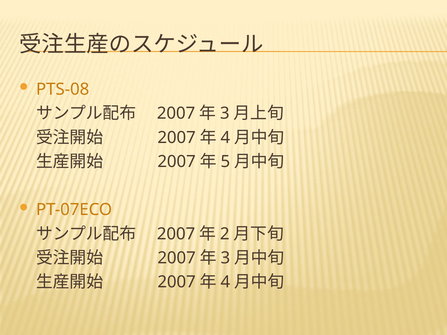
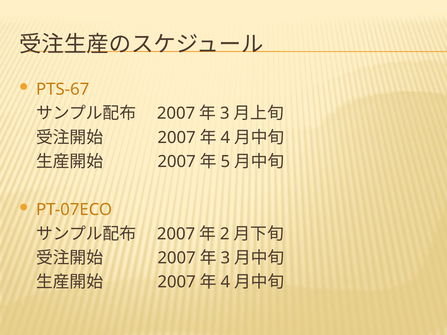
PTS-08: PTS-08 -> PTS-67 (63, 89)
